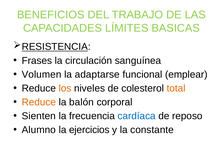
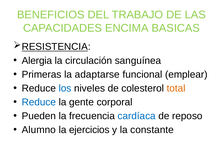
LÍMITES: LÍMITES -> ENCIMA (127, 28)
Frases: Frases -> Alergia (37, 61)
Volumen: Volumen -> Primeras (42, 75)
los colour: orange -> blue (65, 88)
Reduce colour: orange -> blue (39, 102)
balón: balón -> gente (82, 102)
Sienten: Sienten -> Pueden (39, 116)
